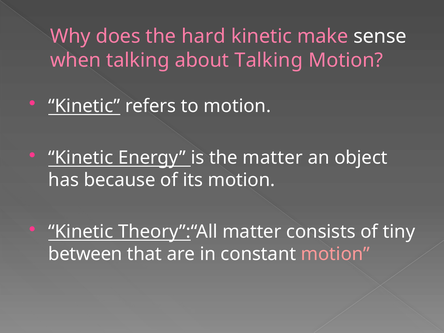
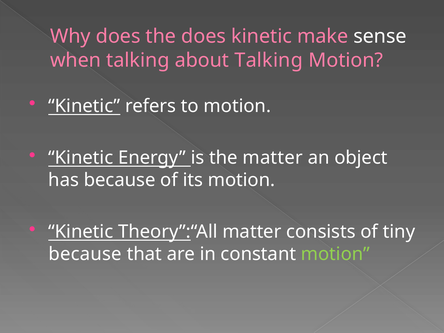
the hard: hard -> does (204, 36)
between: between -> because (85, 254)
motion colour: pink -> light green (335, 254)
